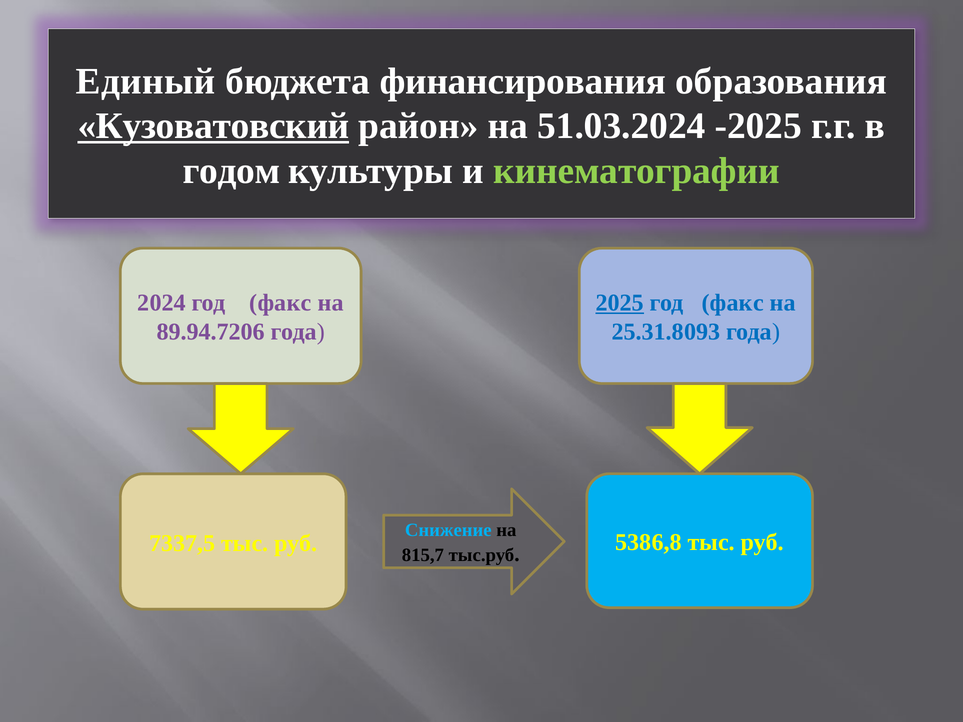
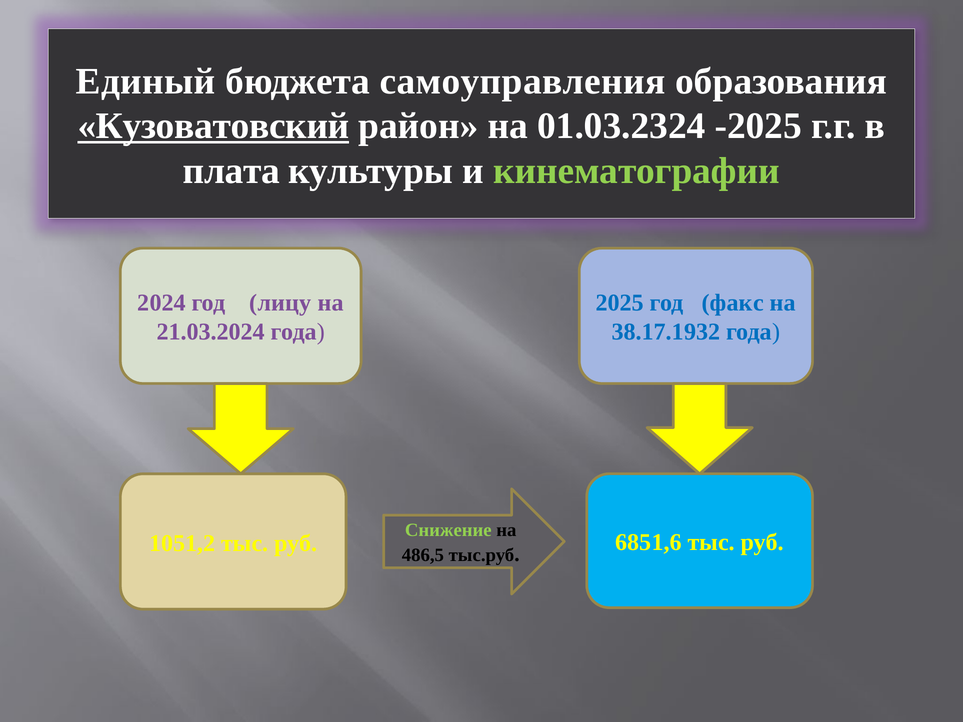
финансирования: финансирования -> самоуправления (523, 81)
51.03.2024: 51.03.2024 -> 01.03.2324 (621, 126)
годом: годом -> плата (231, 171)
2024 год факс: факс -> лицу (280, 303)
2025 underline: present -> none (620, 303)
89.94.7206: 89.94.7206 -> 21.03.2024 (211, 332)
25.31.8093: 25.31.8093 -> 38.17.1932 (666, 332)
Снижение colour: light blue -> light green (448, 530)
5386,8: 5386,8 -> 6851,6 (649, 543)
7337,5: 7337,5 -> 1051,2 (182, 543)
815,7: 815,7 -> 486,5 (423, 555)
